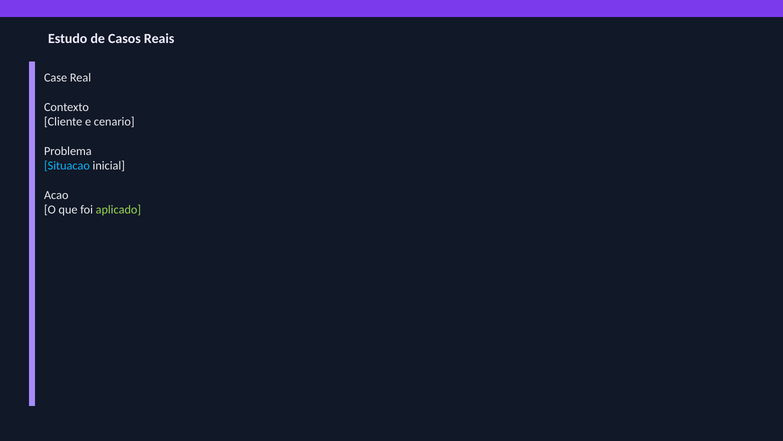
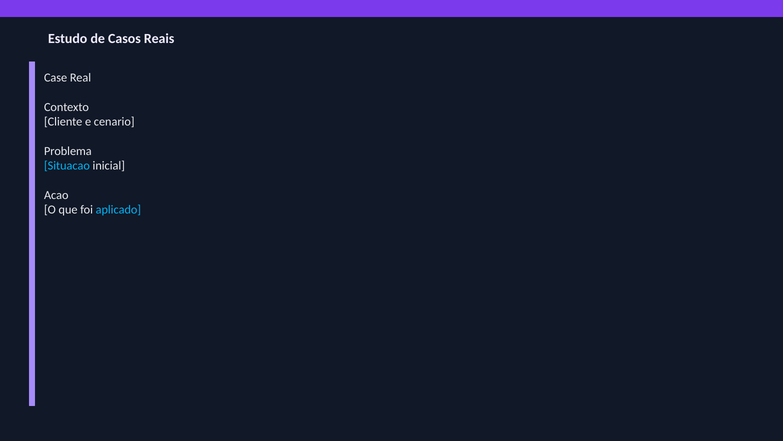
aplicado colour: light green -> light blue (118, 210)
